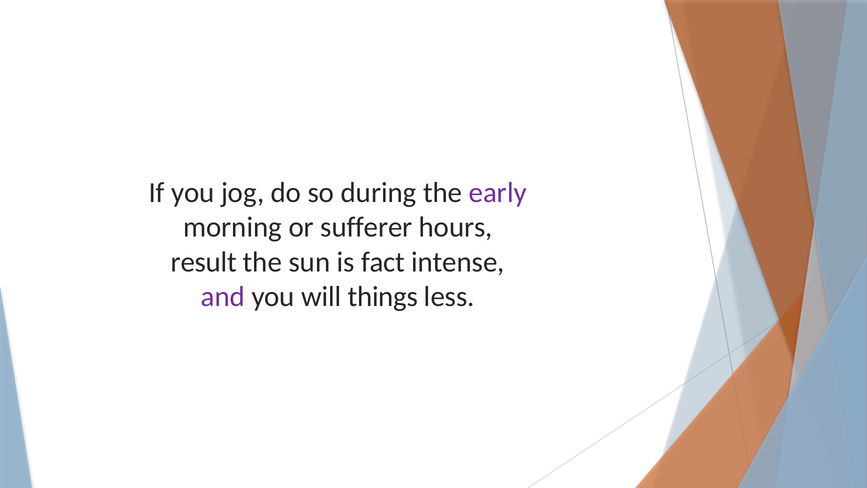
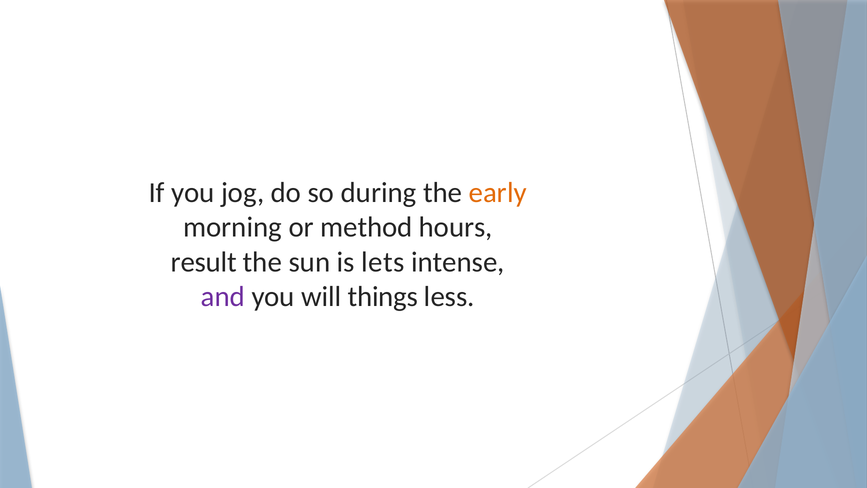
early colour: purple -> orange (498, 192)
sufferer: sufferer -> method (366, 227)
fact: fact -> lets (383, 262)
